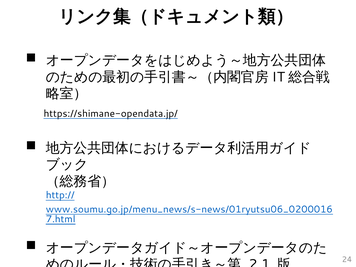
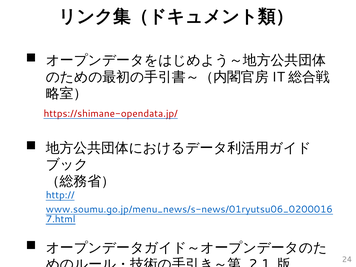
https://shimane-opendata.jp/ colour: black -> red (111, 113)
